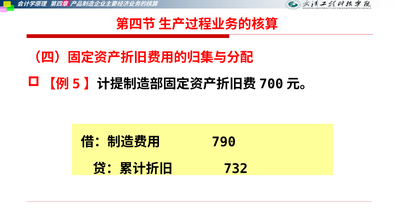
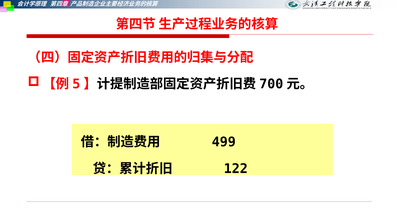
790: 790 -> 499 (224, 142)
732: 732 -> 122 (236, 169)
